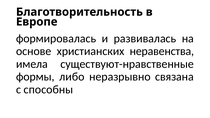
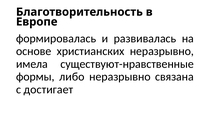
христианских неравенства: неравенства -> неразрывно (162, 51)
способны: способны -> достигает (48, 90)
